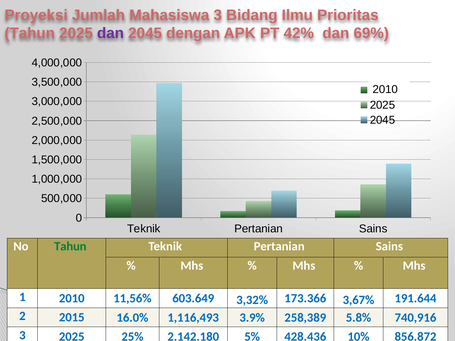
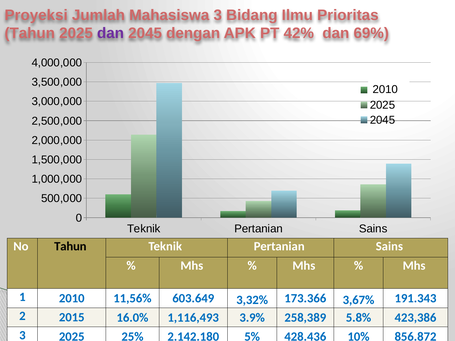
Tahun colour: green -> black (70, 247)
191.644: 191.644 -> 191.343 (416, 299)
740,916: 740,916 -> 423,386 (415, 318)
